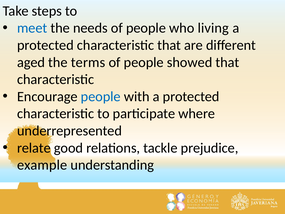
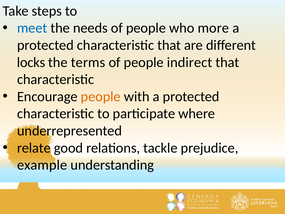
living: living -> more (213, 28)
aged: aged -> locks (31, 62)
showed: showed -> indirect (190, 62)
people colour: blue -> orange (101, 96)
